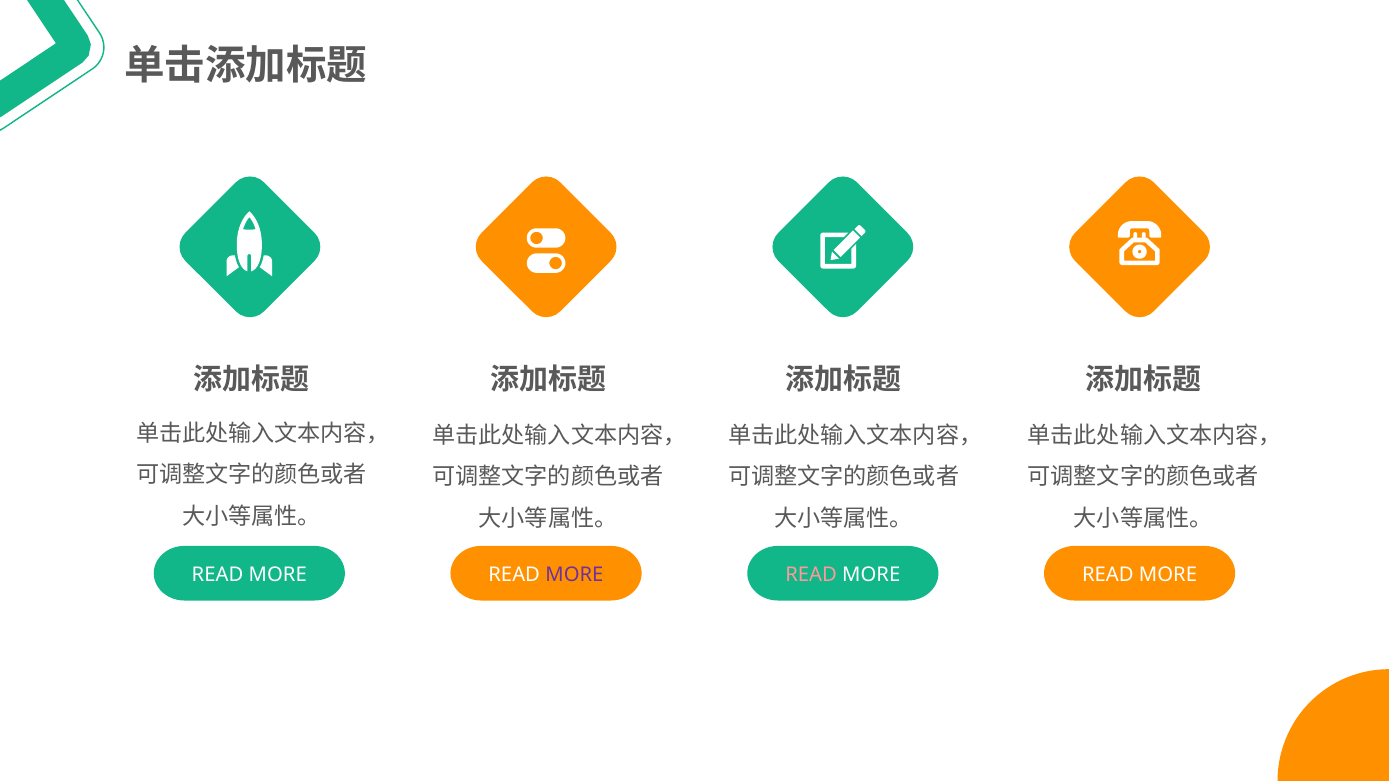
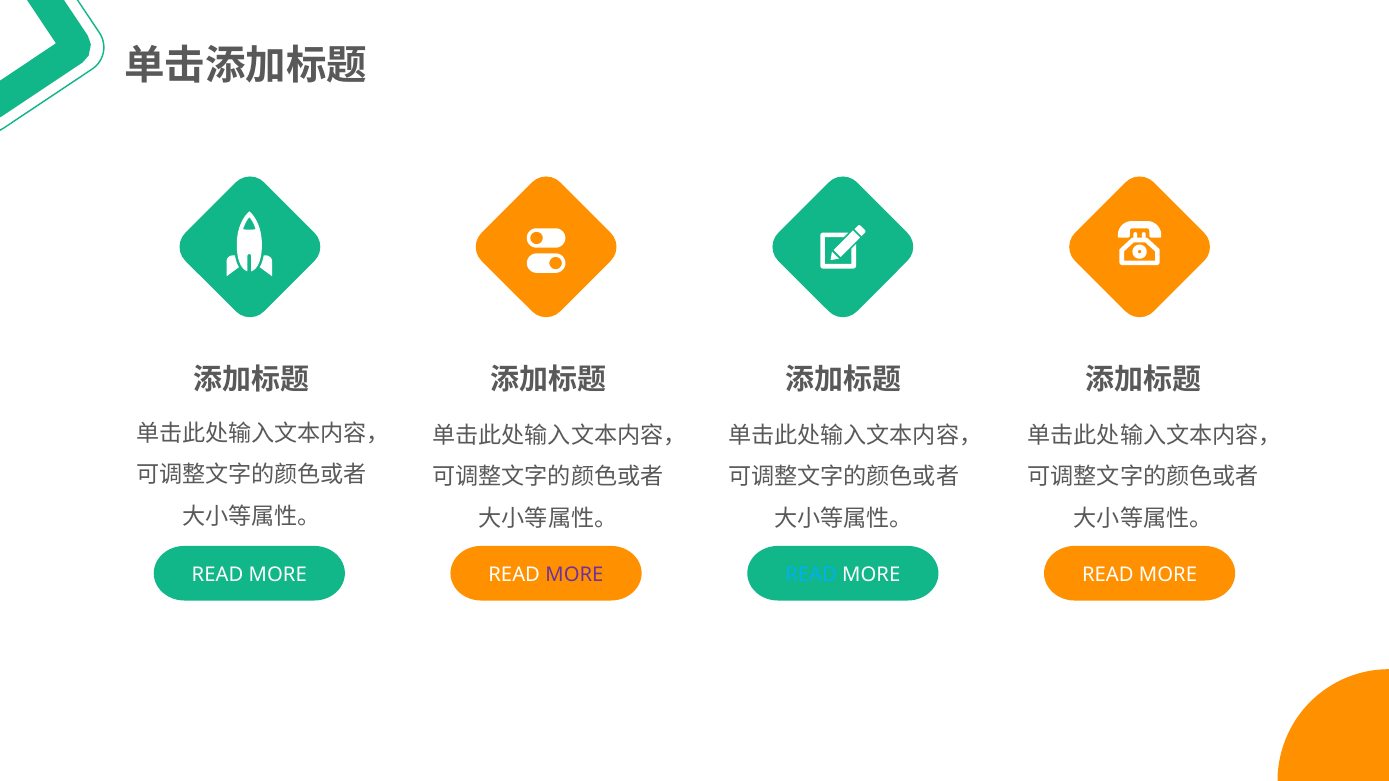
READ colour: pink -> light blue (811, 575)
